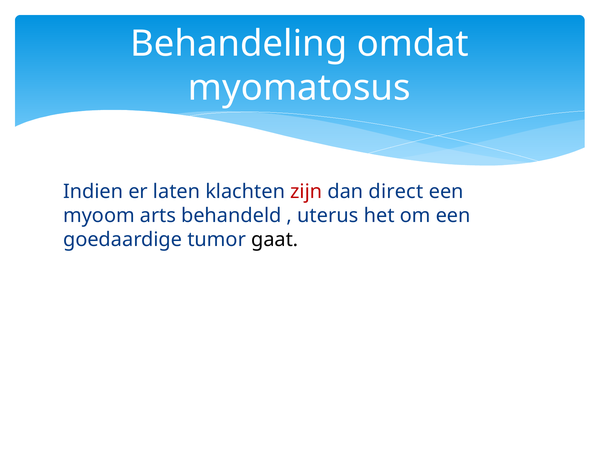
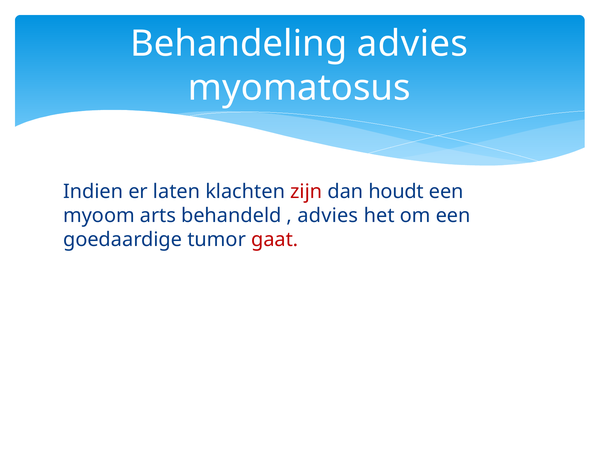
Behandeling omdat: omdat -> advies (412, 44)
direct: direct -> houdt (396, 192)
uterus: uterus -> advies (328, 216)
gaat colour: black -> red (275, 240)
